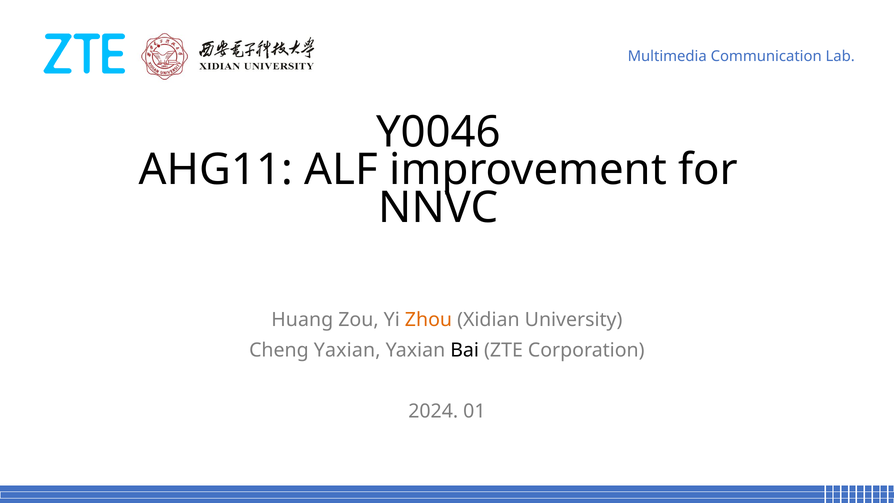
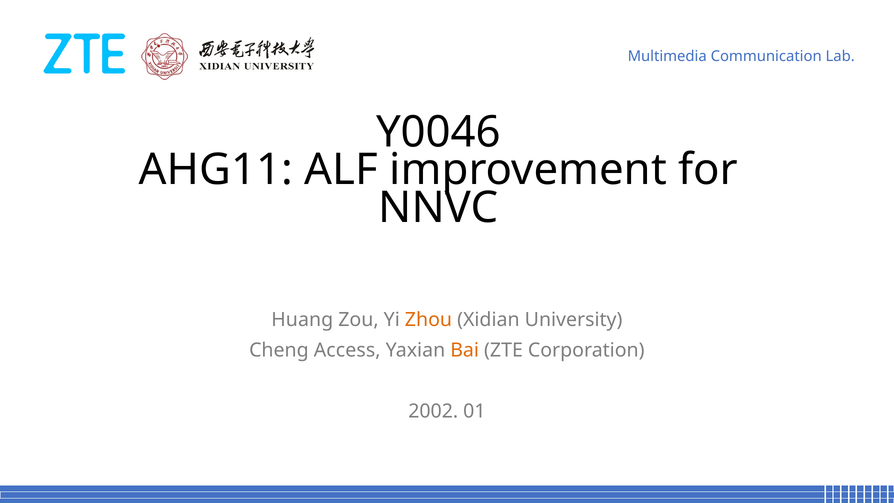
Cheng Yaxian: Yaxian -> Access (347, 350)
Bai colour: black -> orange (465, 350)
2024: 2024 -> 2002 (433, 411)
